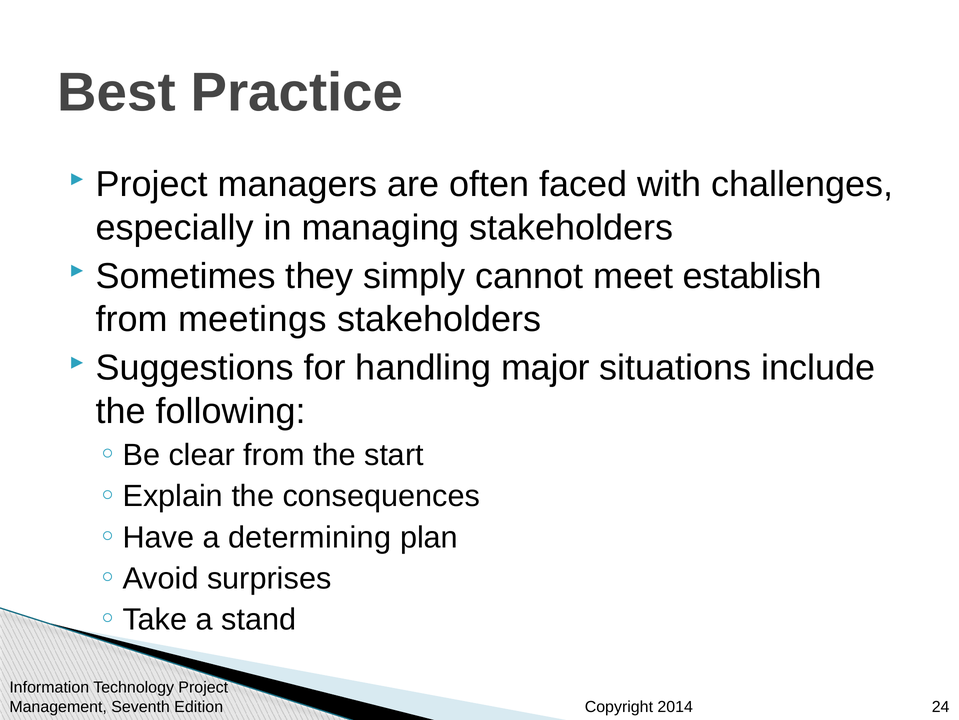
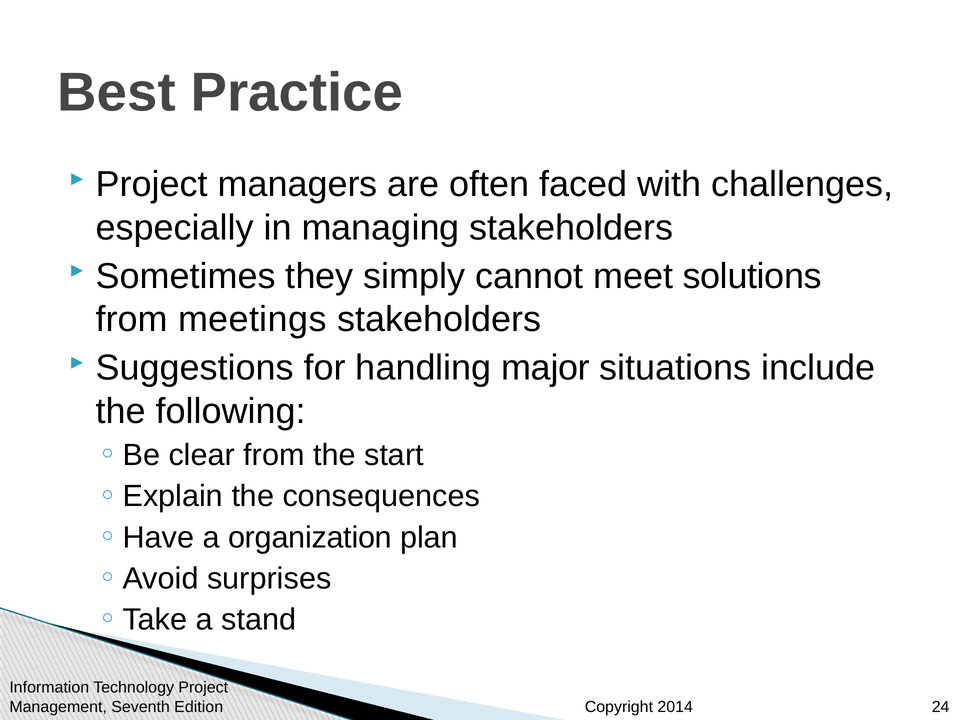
establish: establish -> solutions (752, 276)
determining: determining -> organization (310, 537)
